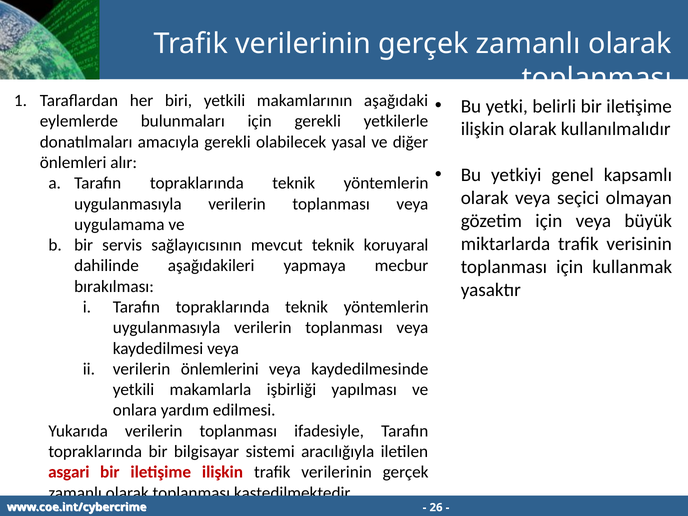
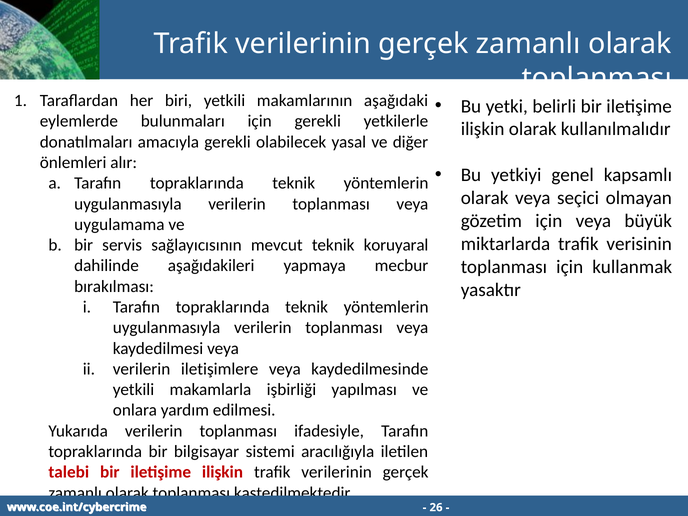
önlemlerini: önlemlerini -> iletişimlere (220, 369)
asgari: asgari -> talebi (69, 472)
